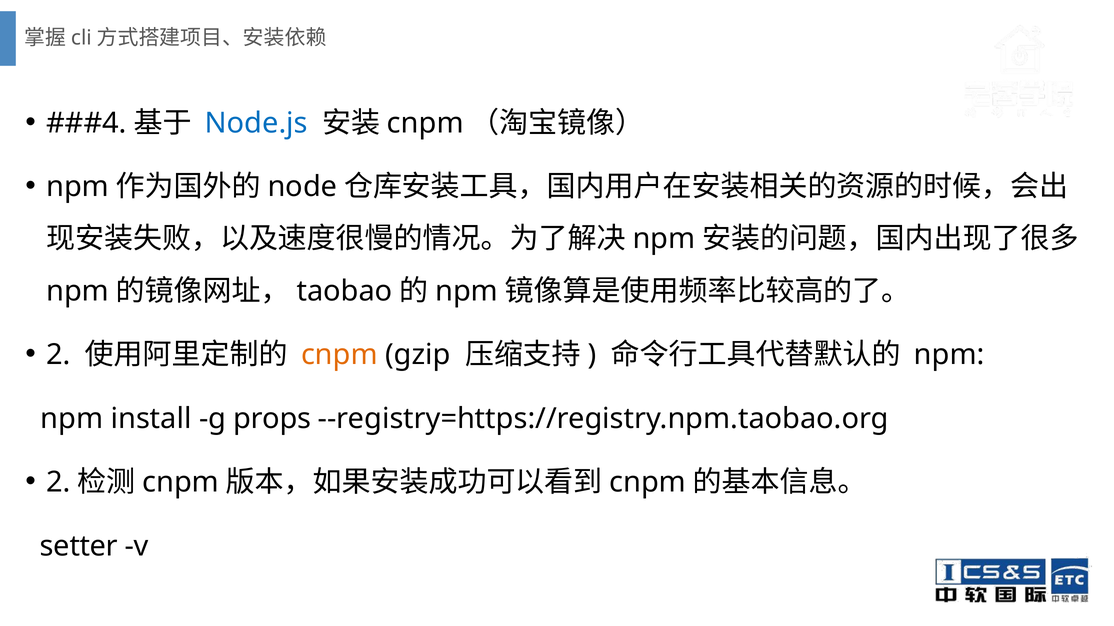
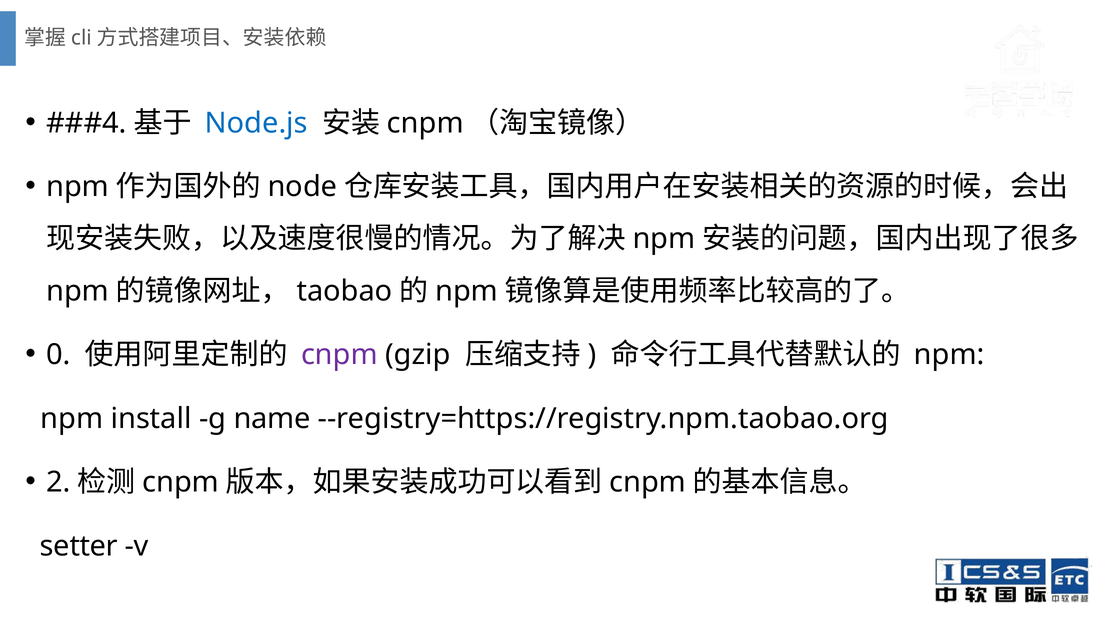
2: 2 -> 0 (58, 355)
cnpm colour: orange -> purple (339, 355)
props: props -> name (272, 419)
